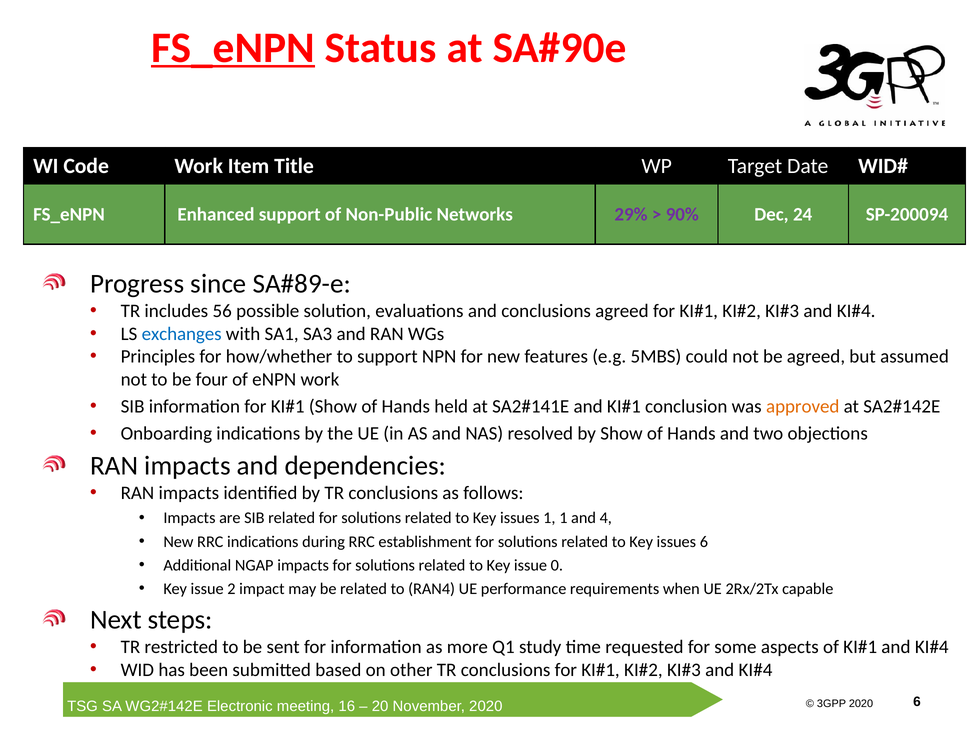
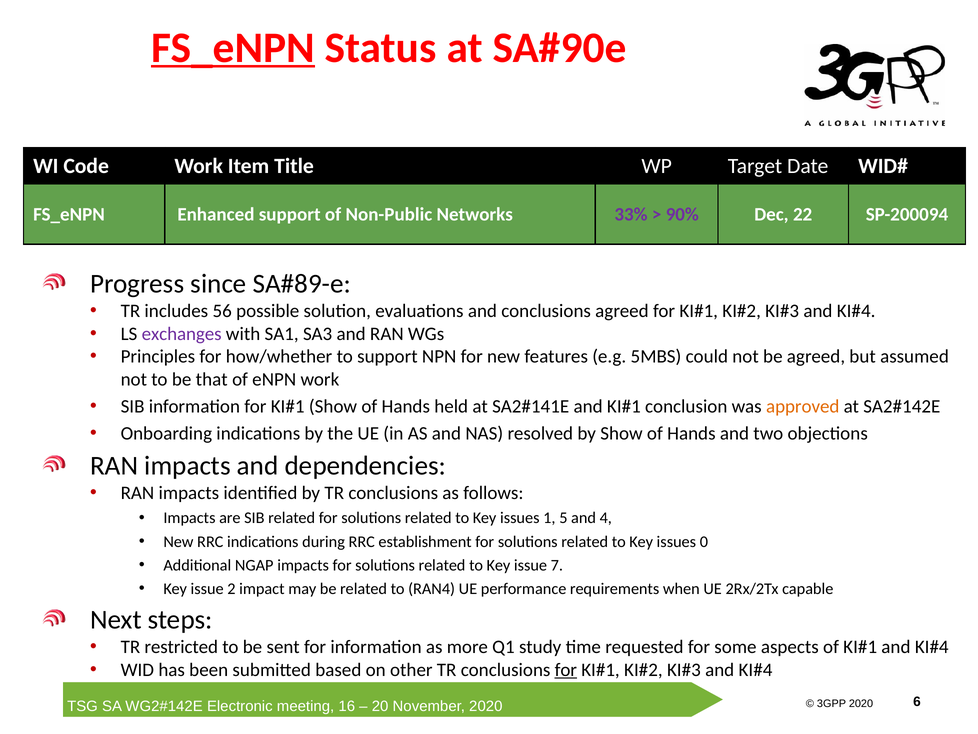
29%: 29% -> 33% (631, 214)
24: 24 -> 22 (803, 214)
exchanges colour: blue -> purple (182, 334)
four: four -> that (212, 379)
1 1: 1 -> 5 (563, 518)
issues 6: 6 -> 0 (704, 541)
0: 0 -> 7 (557, 565)
for underline: none -> present (566, 670)
